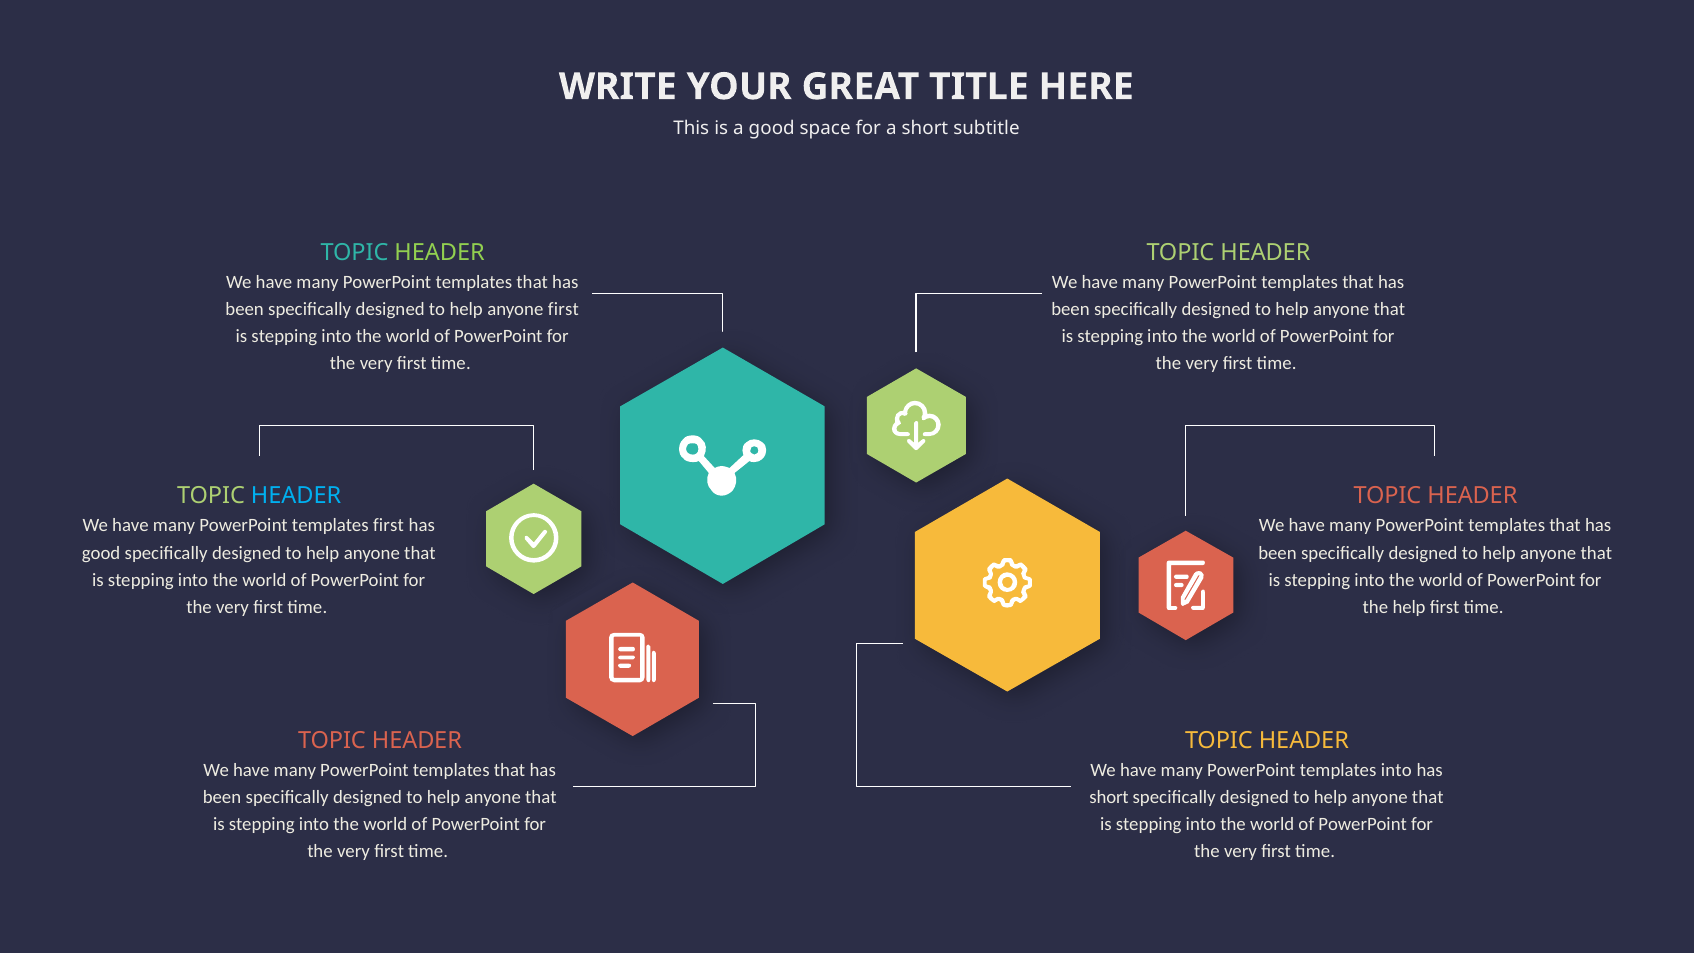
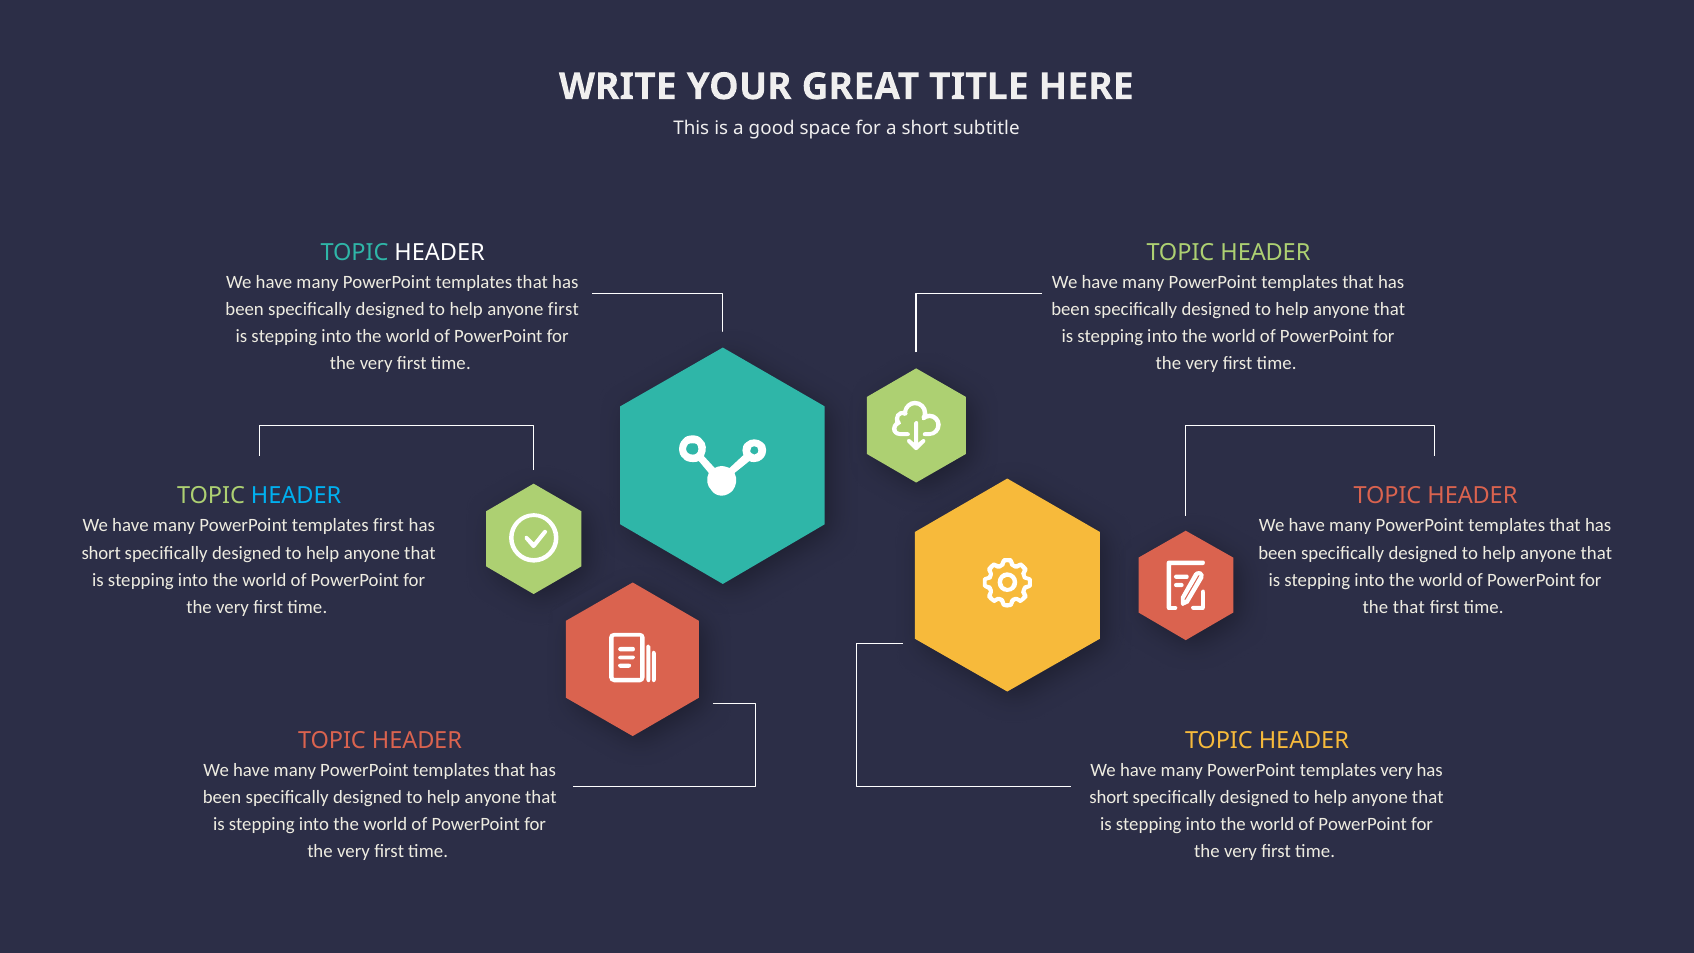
HEADER colour: light green -> white (440, 252)
good: good -> short (101, 553)
the help: help -> that (1409, 607)
templates into: into -> very (1397, 770)
